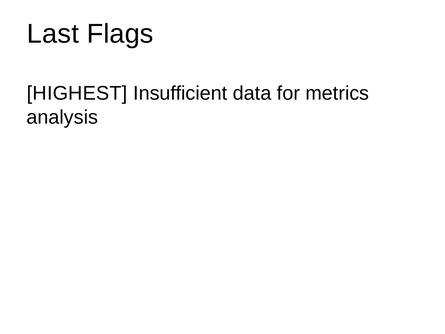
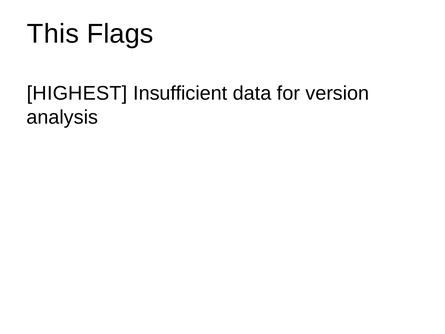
Last: Last -> This (53, 34)
metrics: metrics -> version (337, 93)
